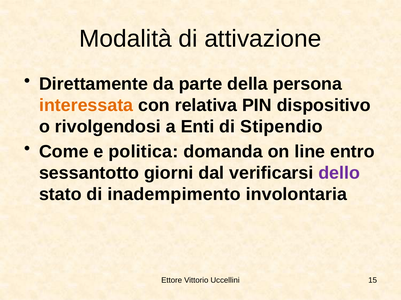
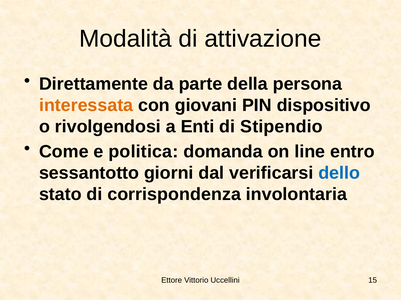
relativa: relativa -> giovani (206, 106)
dello colour: purple -> blue (339, 173)
inadempimento: inadempimento -> corrispondenza (174, 195)
